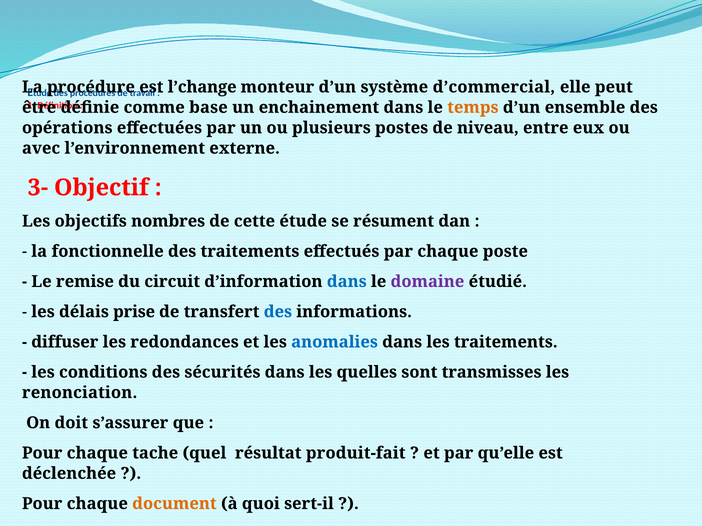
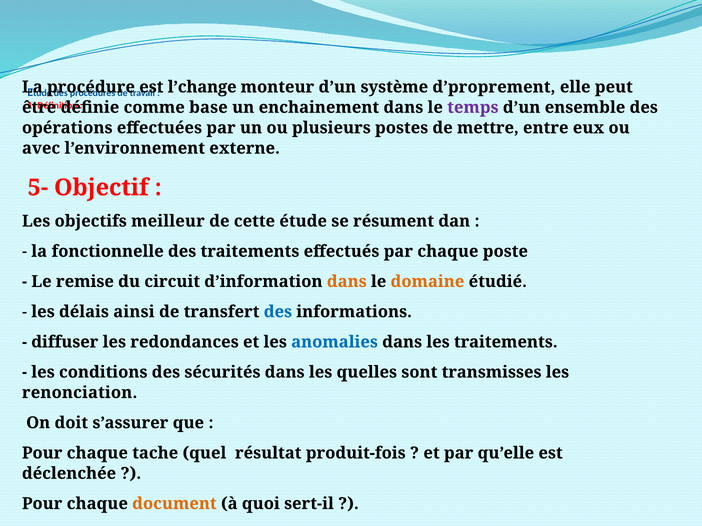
d’commercial: d’commercial -> d’proprement (494, 87)
temps colour: orange -> purple (473, 107)
niveau: niveau -> mettre (488, 128)
3-: 3- -> 5- (38, 188)
nombres: nombres -> meilleur (168, 221)
dans colour: blue -> orange (347, 282)
domaine colour: purple -> orange (427, 282)
prise: prise -> ainsi (134, 312)
produit-fait: produit-fait -> produit-fois (356, 453)
